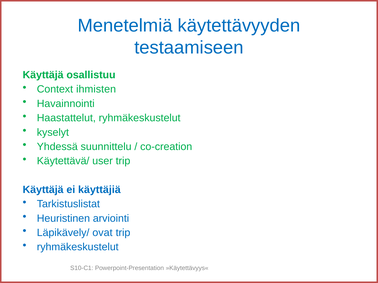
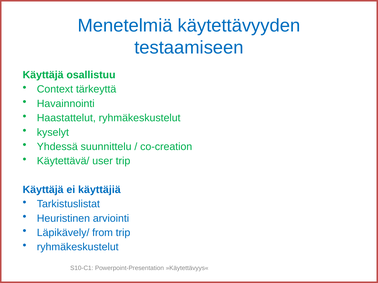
ihmisten: ihmisten -> tärkeyttä (96, 89)
ovat: ovat -> from (103, 233)
